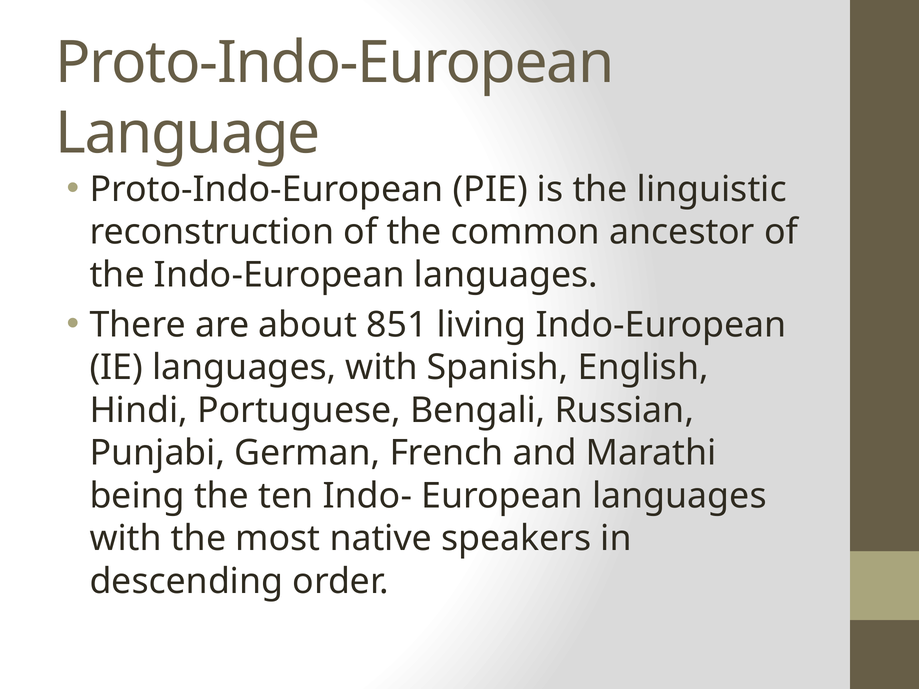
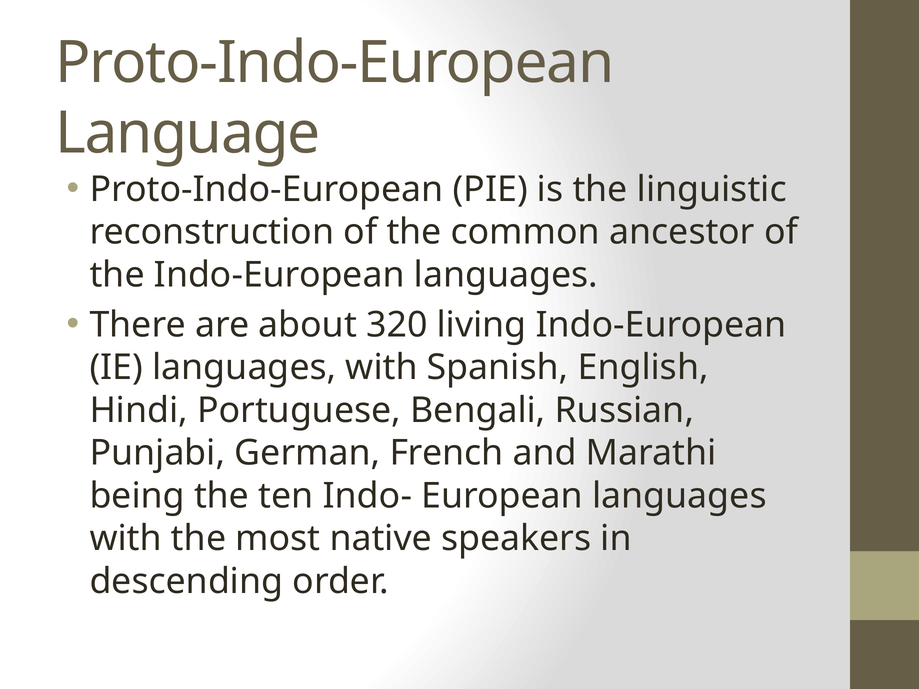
851: 851 -> 320 (397, 325)
